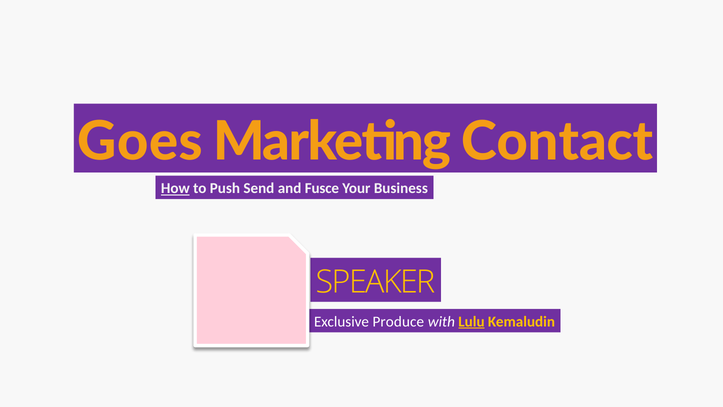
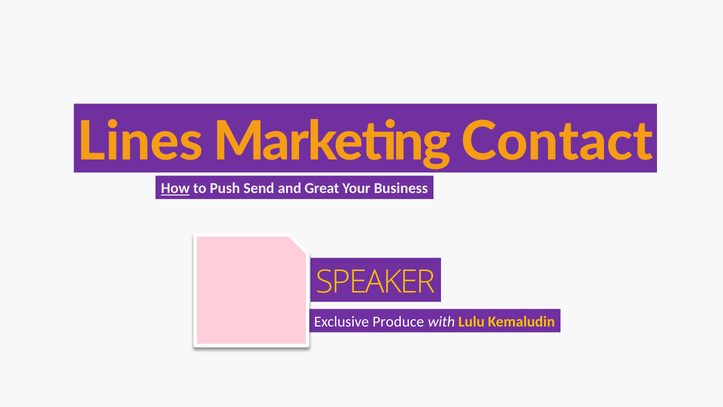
Goes: Goes -> Lines (140, 142)
Fusce: Fusce -> Great (322, 188)
Lulu underline: present -> none (471, 321)
